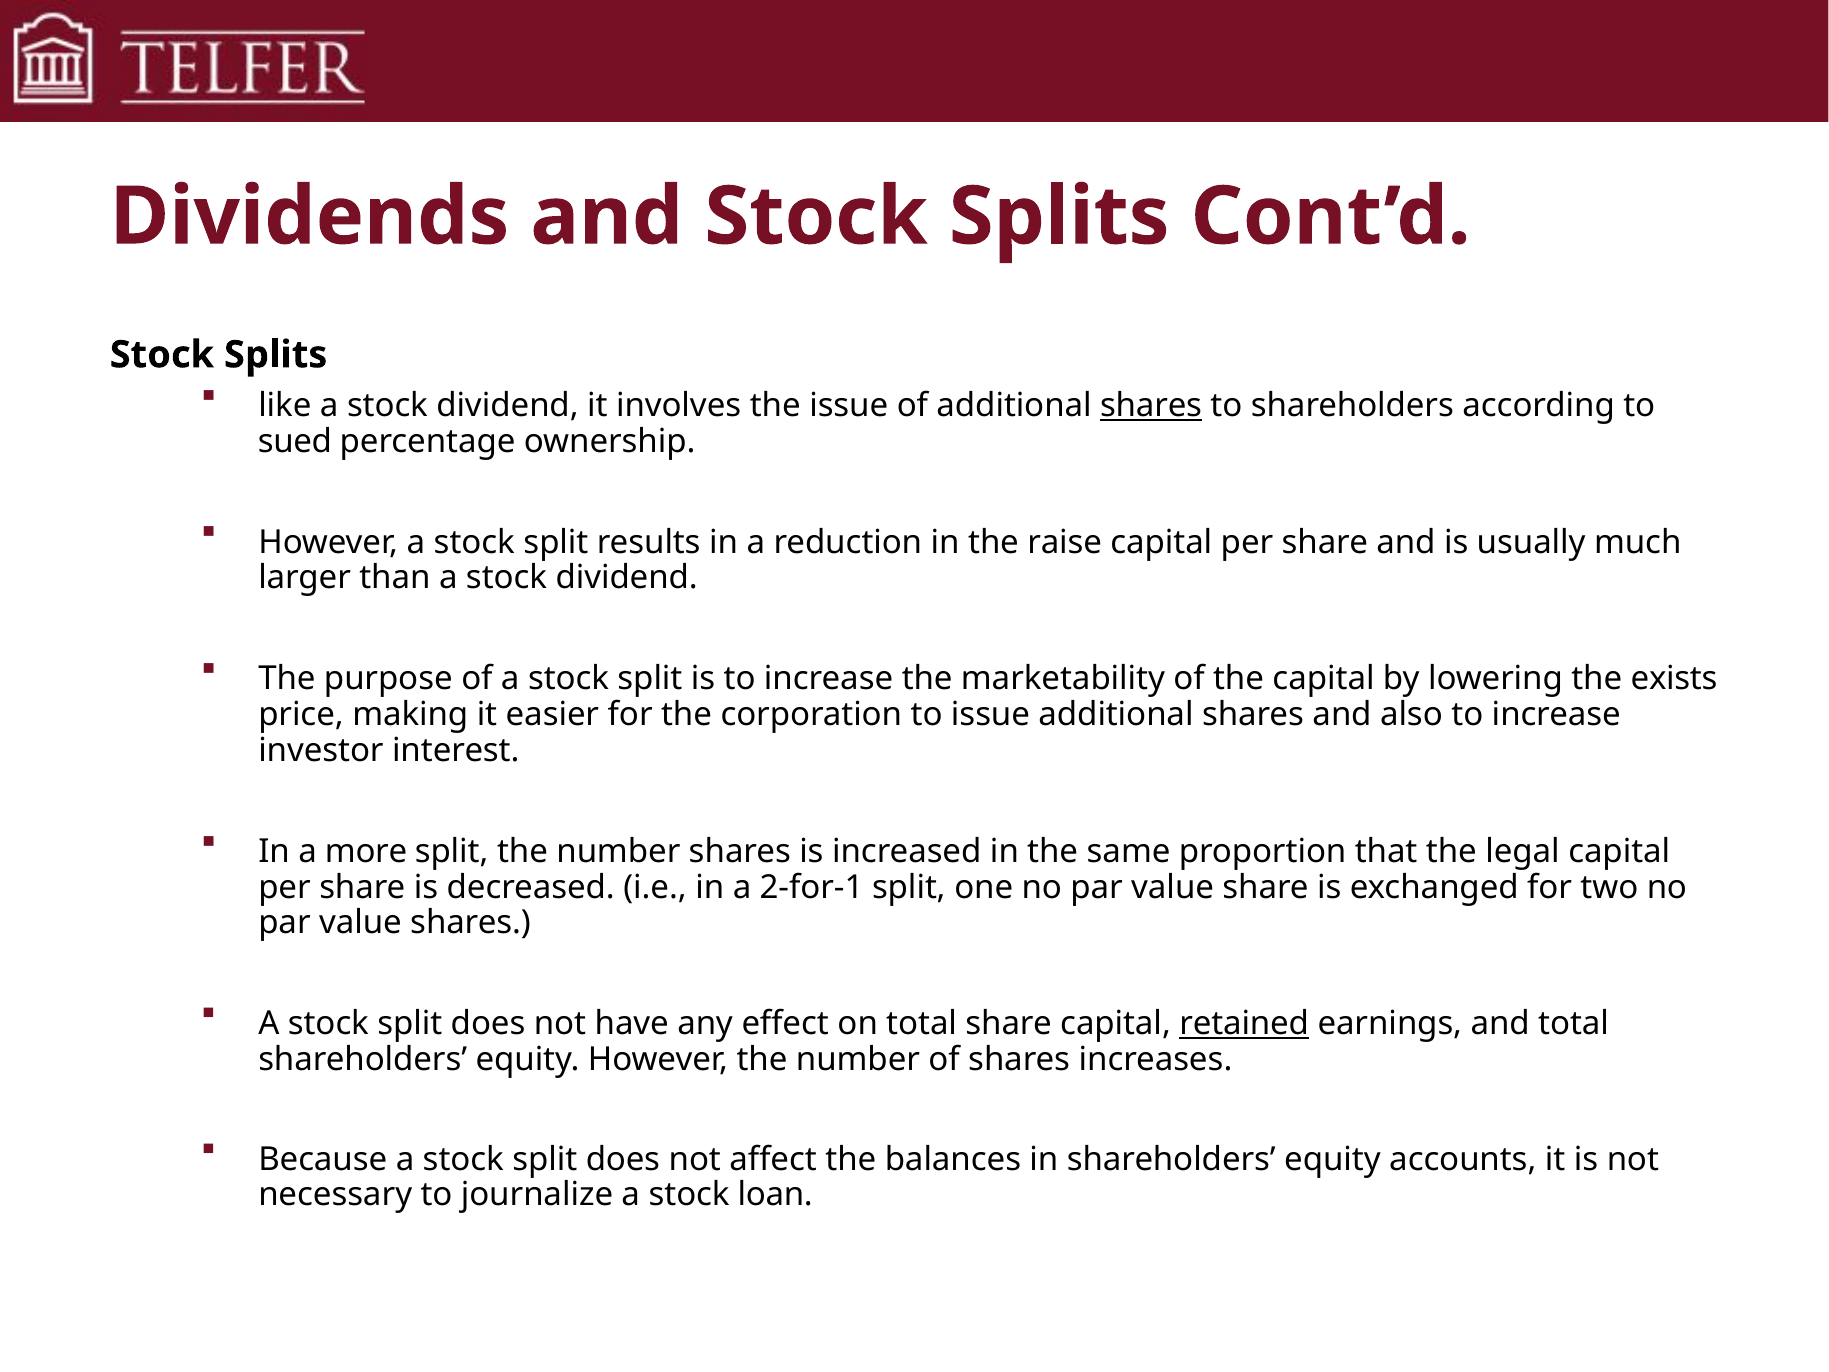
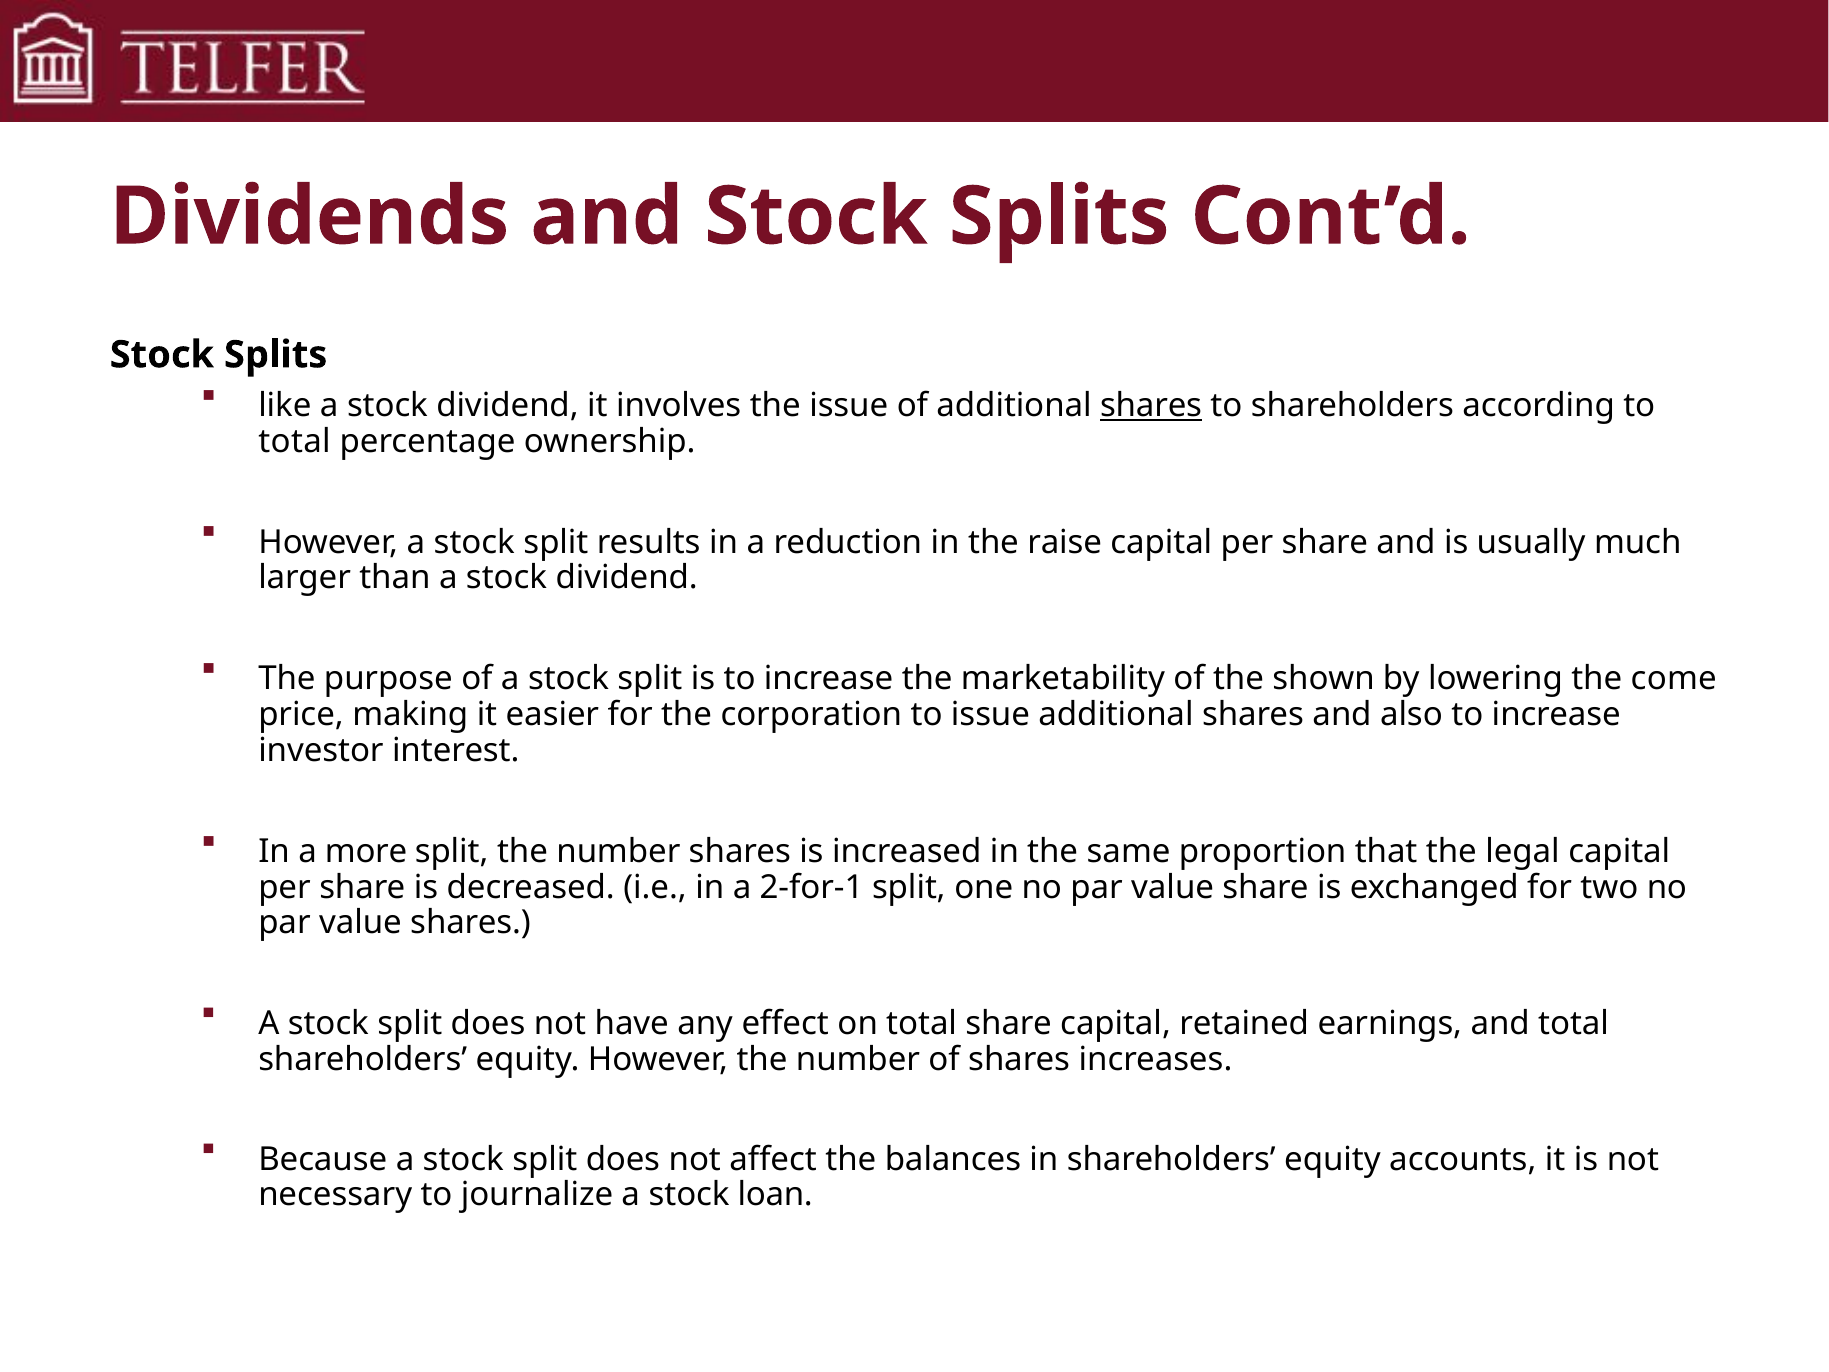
sued: sued -> total (295, 441)
the capital: capital -> shown (1324, 679)
exists: exists -> come (1674, 679)
retained underline: present -> none (1244, 1023)
